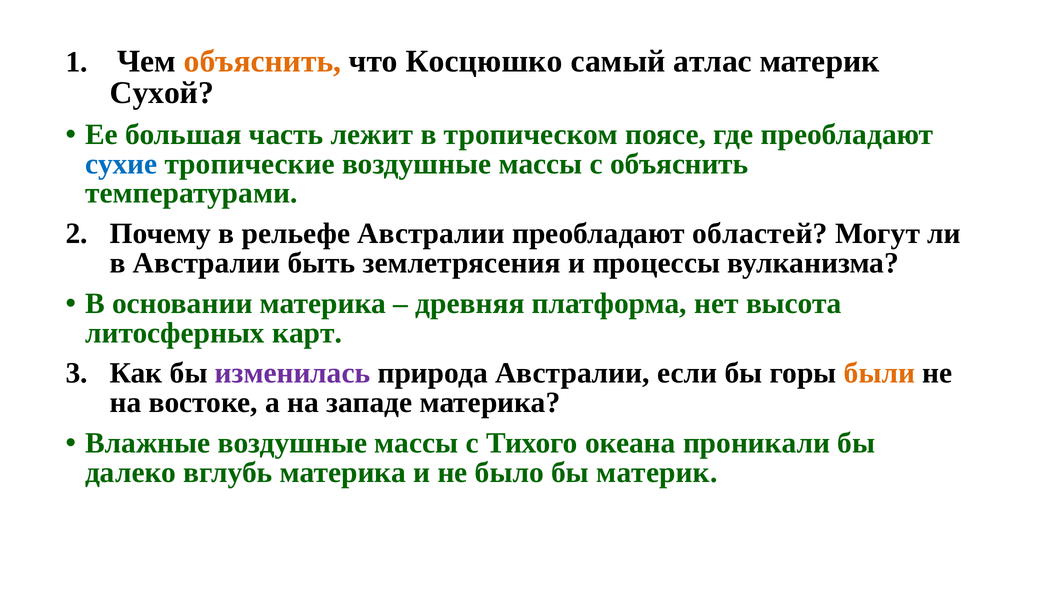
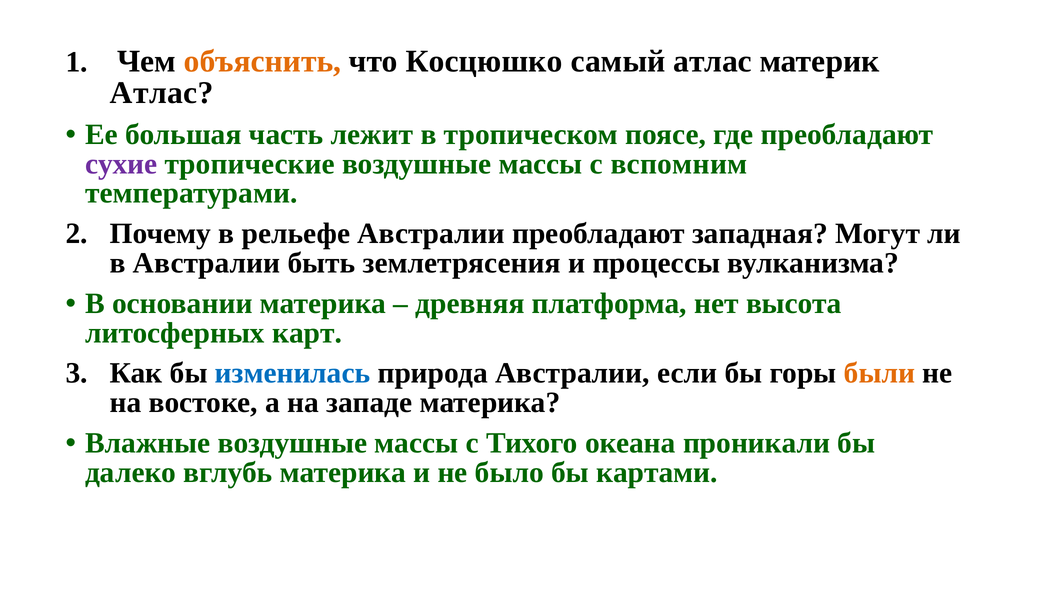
Сухой: Сухой -> Атлас (162, 93)
сухие colour: blue -> purple (121, 164)
с объяснить: объяснить -> вспомним (679, 164)
областей: областей -> западная (760, 234)
изменилась colour: purple -> blue (293, 373)
бы материк: материк -> картами (657, 473)
